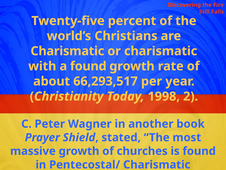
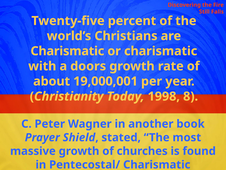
a found: found -> doors (88, 66)
66,293,517: 66,293,517 -> 19,000,001 (106, 81)
2: 2 -> 8 (191, 96)
